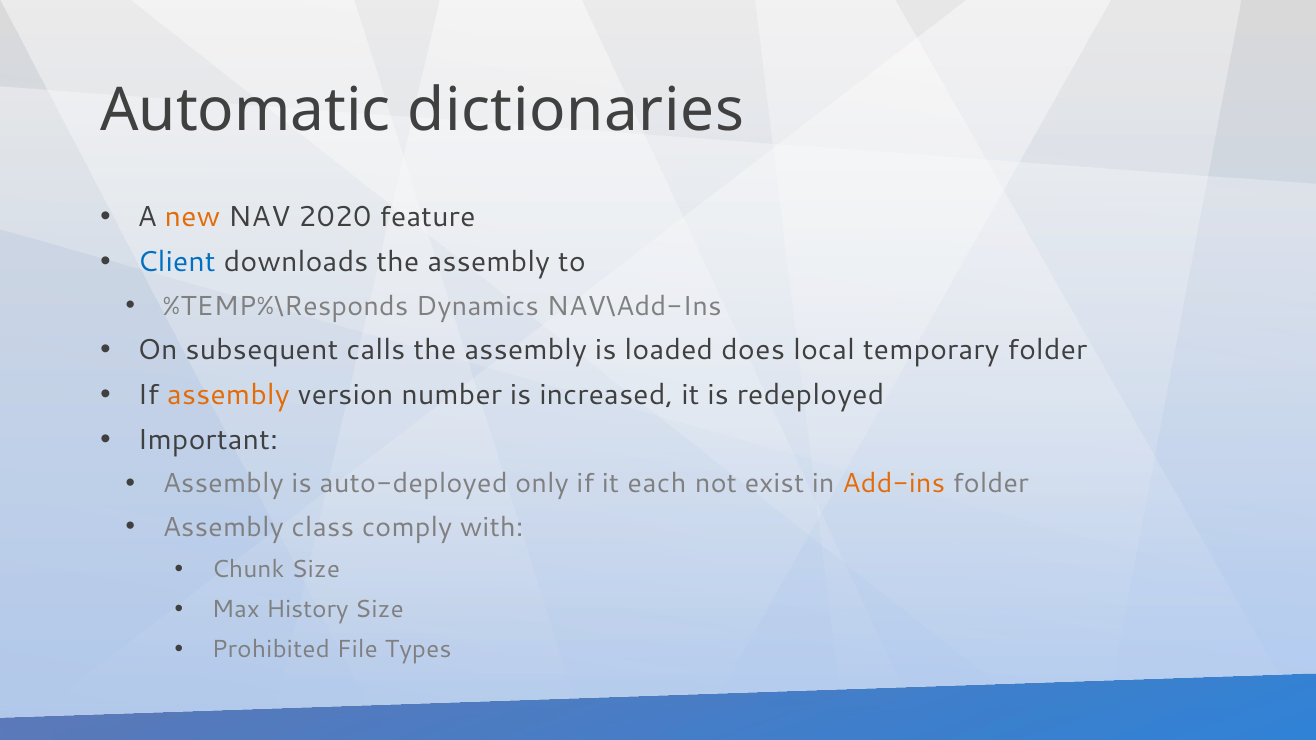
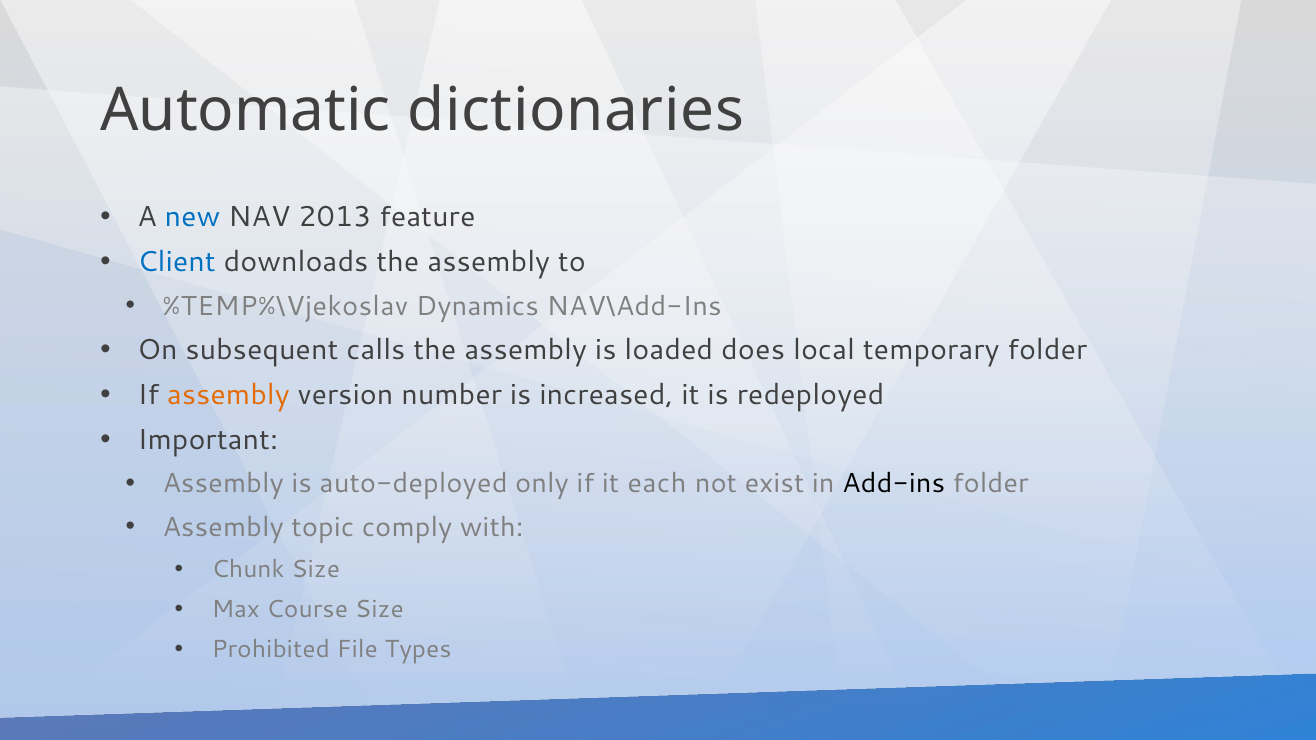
new colour: orange -> blue (192, 217)
2020: 2020 -> 2013 (335, 217)
%TEMP%\Responds: %TEMP%\Responds -> %TEMP%\Vjekoslav (285, 306)
Add-ins colour: orange -> black (894, 484)
class: class -> topic (323, 527)
History: History -> Course (307, 610)
